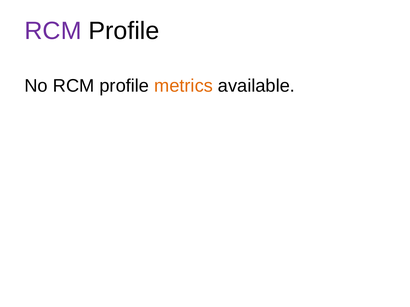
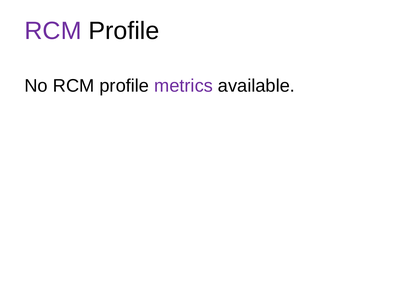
metrics colour: orange -> purple (184, 86)
